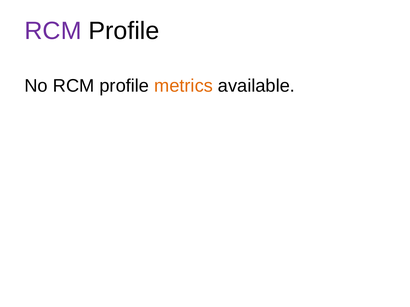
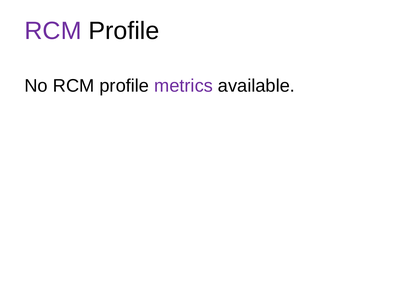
metrics colour: orange -> purple (184, 86)
